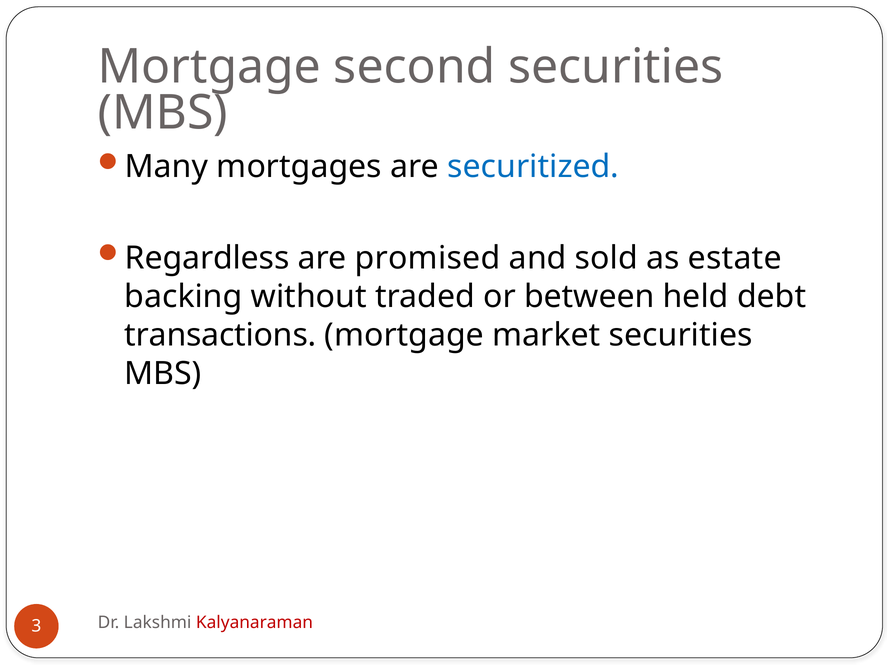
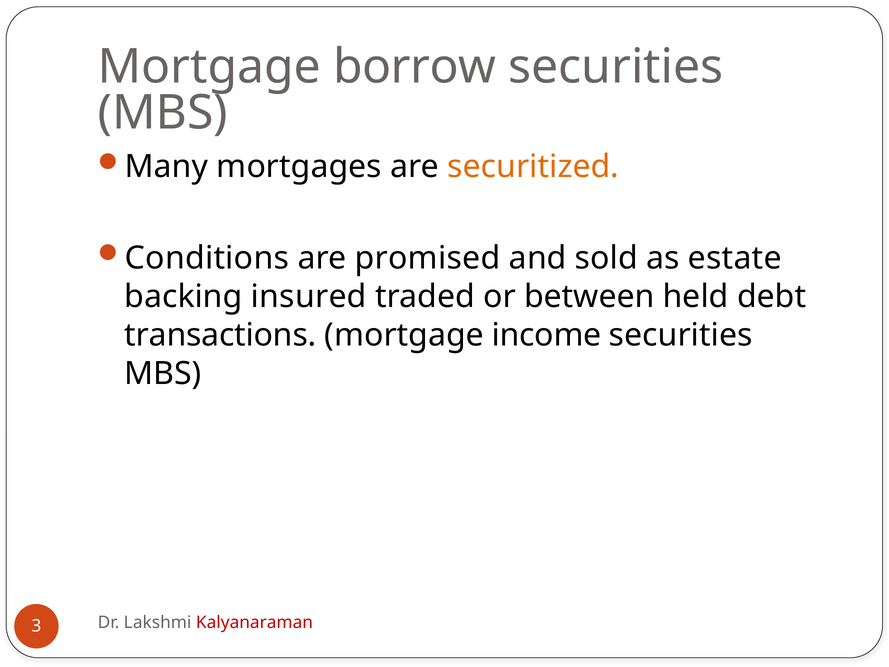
second: second -> borrow (415, 67)
securitized colour: blue -> orange (533, 167)
Regardless: Regardless -> Conditions (207, 258)
without: without -> insured (309, 296)
market: market -> income (547, 335)
